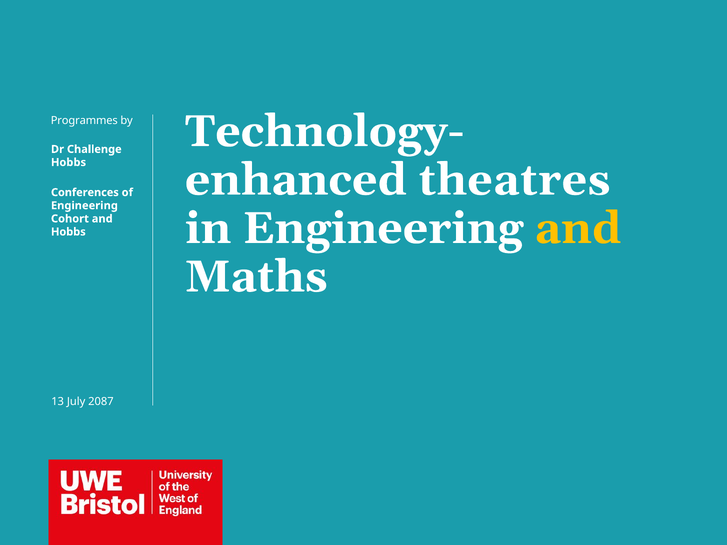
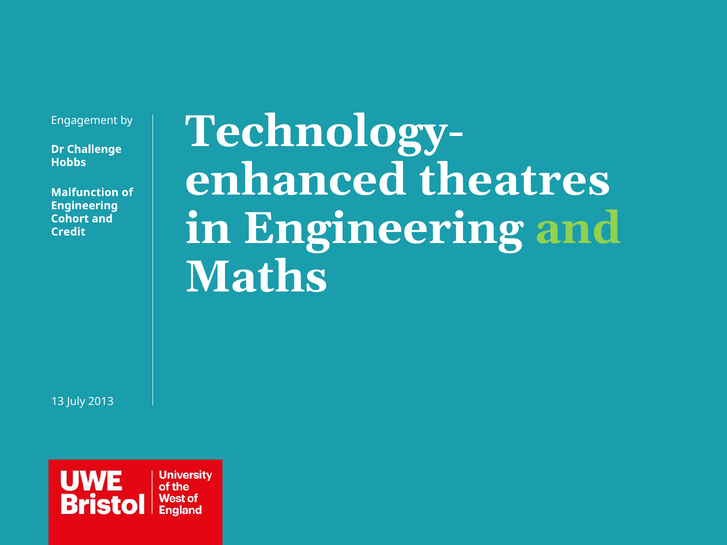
Programmes: Programmes -> Engagement (84, 121)
Conferences: Conferences -> Malfunction (85, 193)
and colour: yellow -> light green (578, 228)
Hobbs: Hobbs -> Credit (68, 232)
2087: 2087 -> 2013 (101, 402)
